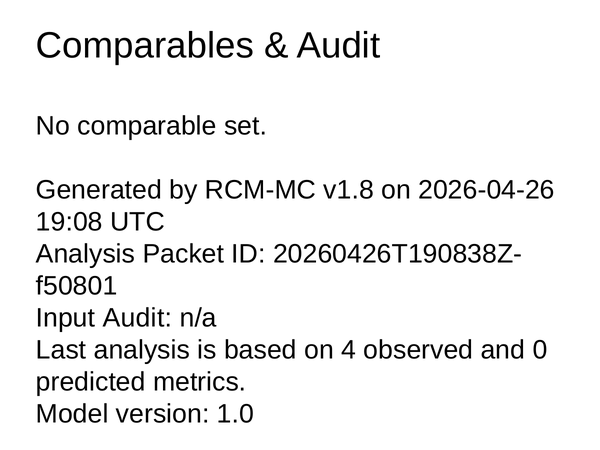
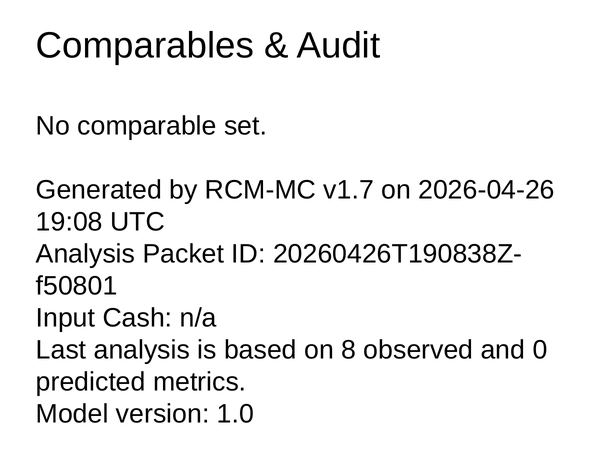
v1.8: v1.8 -> v1.7 (349, 190)
Input Audit: Audit -> Cash (137, 318)
4: 4 -> 8 (349, 350)
